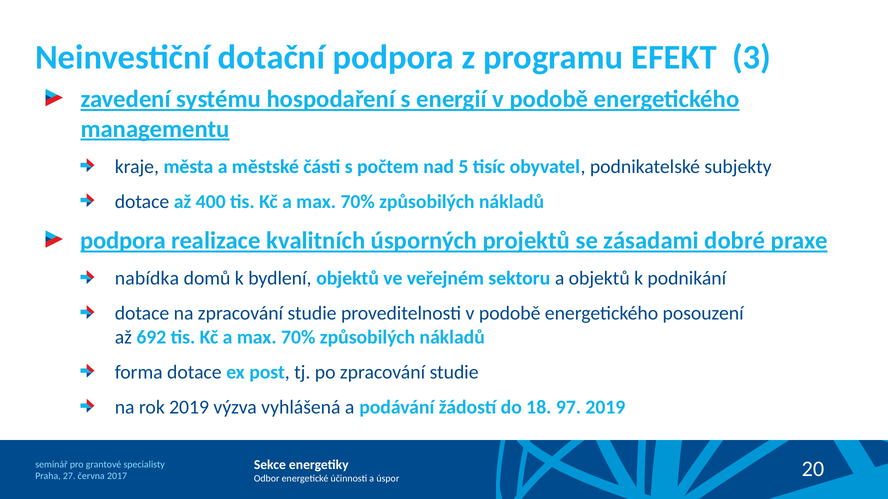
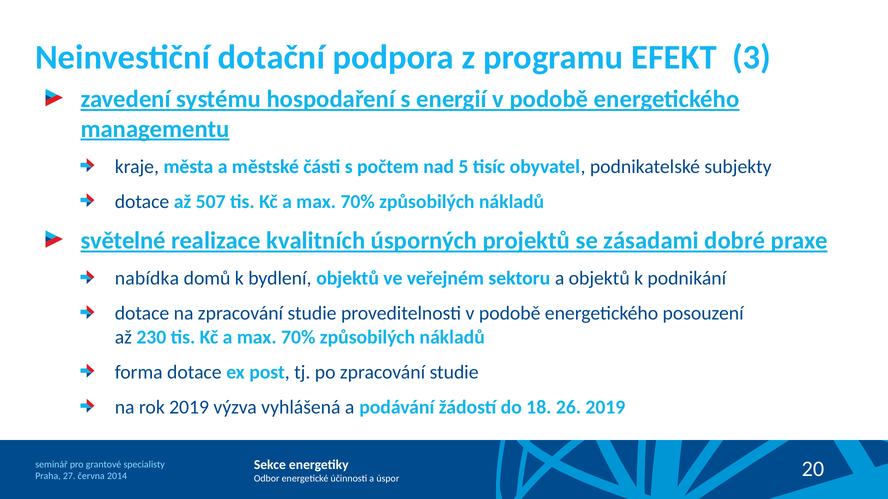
400: 400 -> 507 (211, 202)
podpora: podpora -> světelné (123, 241)
692: 692 -> 230 (151, 337)
97: 97 -> 26 (569, 407)
2017: 2017 -> 2014 (117, 477)
